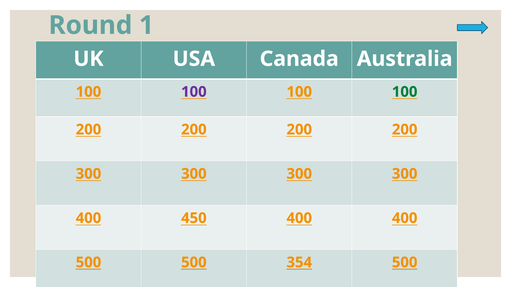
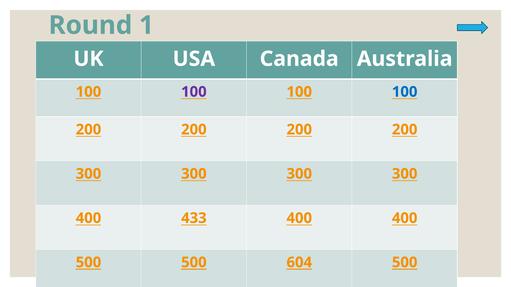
100 colour: green -> blue (405, 92)
450: 450 -> 433 (194, 218)
354: 354 -> 604 (299, 263)
